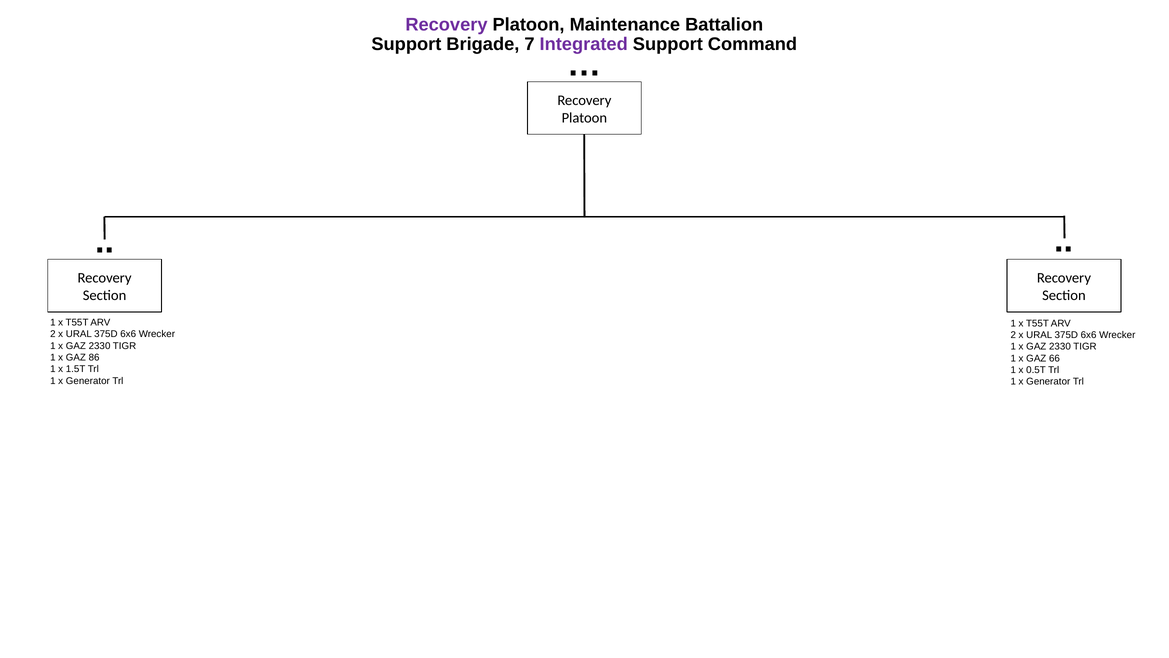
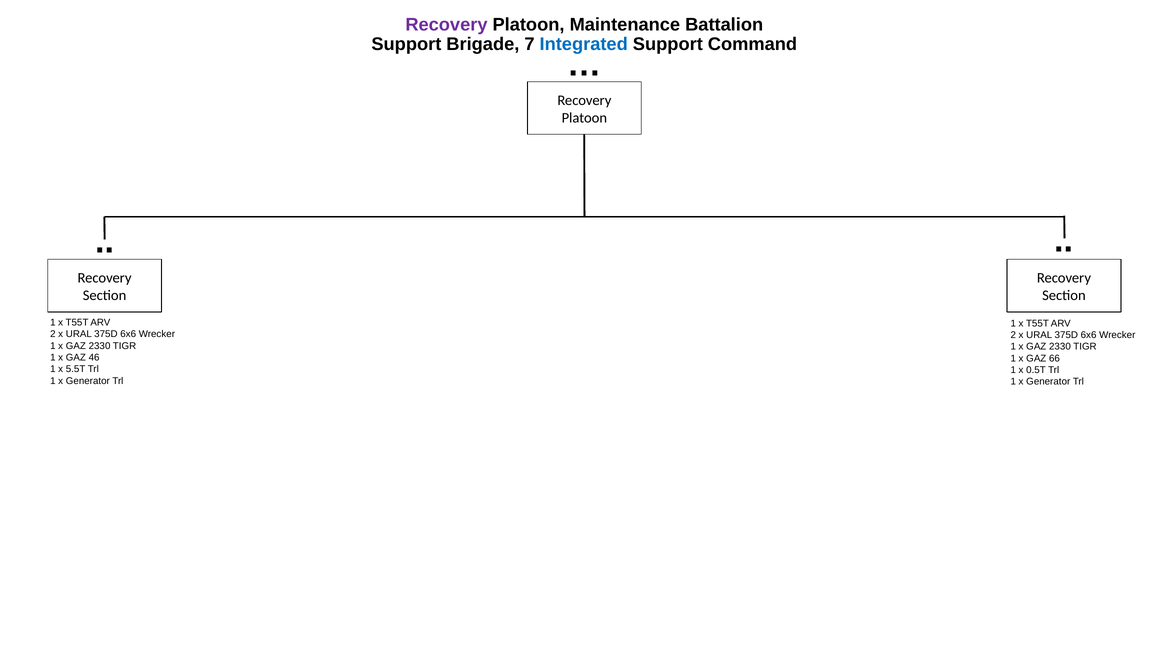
Integrated colour: purple -> blue (584, 44)
86: 86 -> 46 (94, 357)
1.5T: 1.5T -> 5.5T (76, 369)
